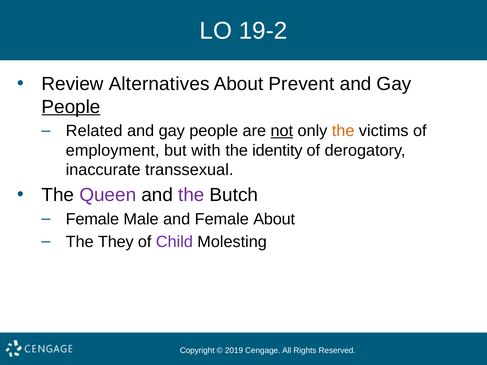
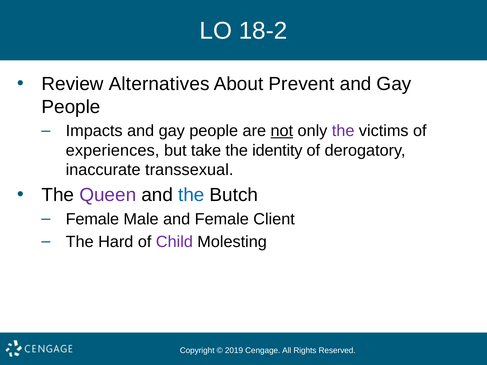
19-2: 19-2 -> 18-2 (263, 31)
People underline: present -> none (71, 107)
Related: Related -> Impacts (94, 131)
the colour: orange -> purple (343, 131)
employment: employment -> experiences (113, 150)
with: with -> take (206, 150)
the colour: purple -> blue (191, 195)
Female About: About -> Client (274, 219)
They: They -> Hard (116, 242)
